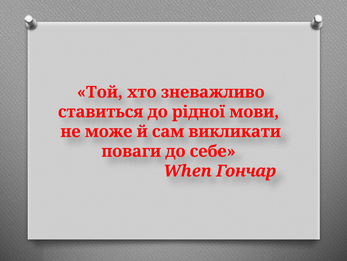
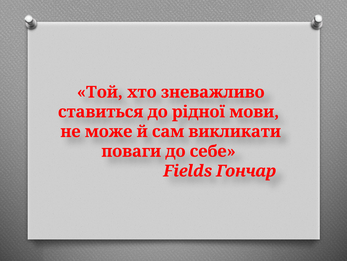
When: When -> Fields (188, 171)
